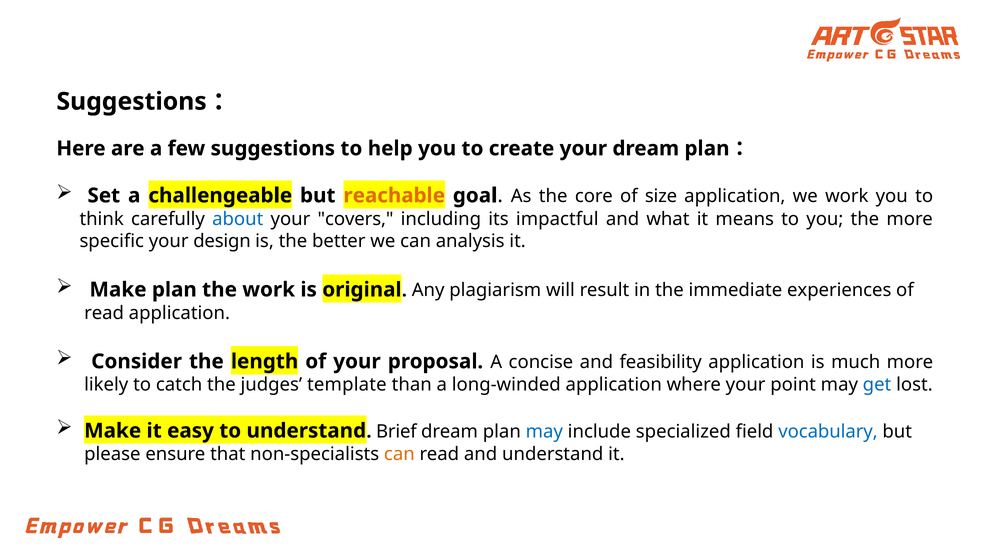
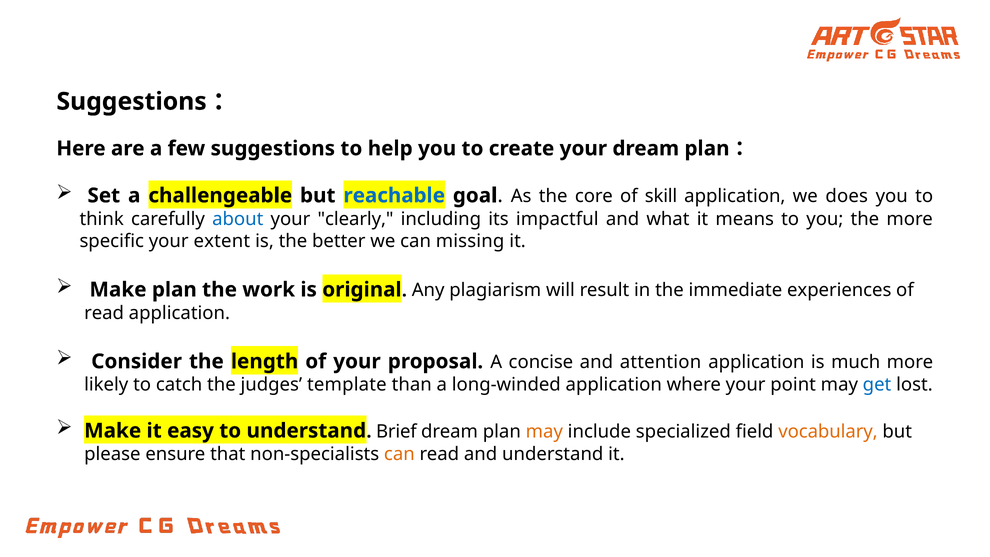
reachable colour: orange -> blue (394, 196)
size: size -> skill (661, 196)
we work: work -> does (847, 196)
covers: covers -> clearly (356, 219)
design: design -> extent (222, 241)
analysis: analysis -> missing (470, 241)
feasibility: feasibility -> attention (661, 362)
may colour: blue -> orange (544, 431)
vocabulary colour: blue -> orange (828, 431)
